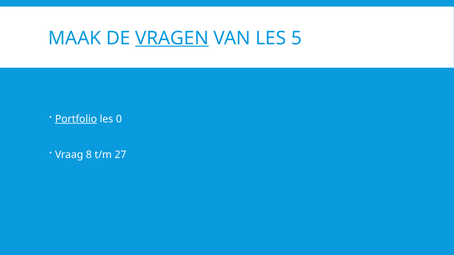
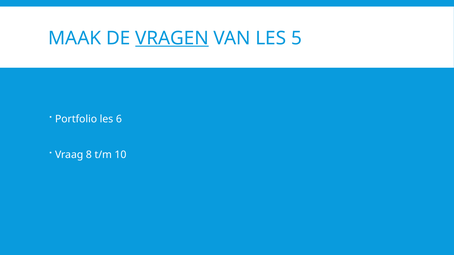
Portfolio underline: present -> none (76, 119)
0: 0 -> 6 (119, 119)
27: 27 -> 10 (120, 155)
